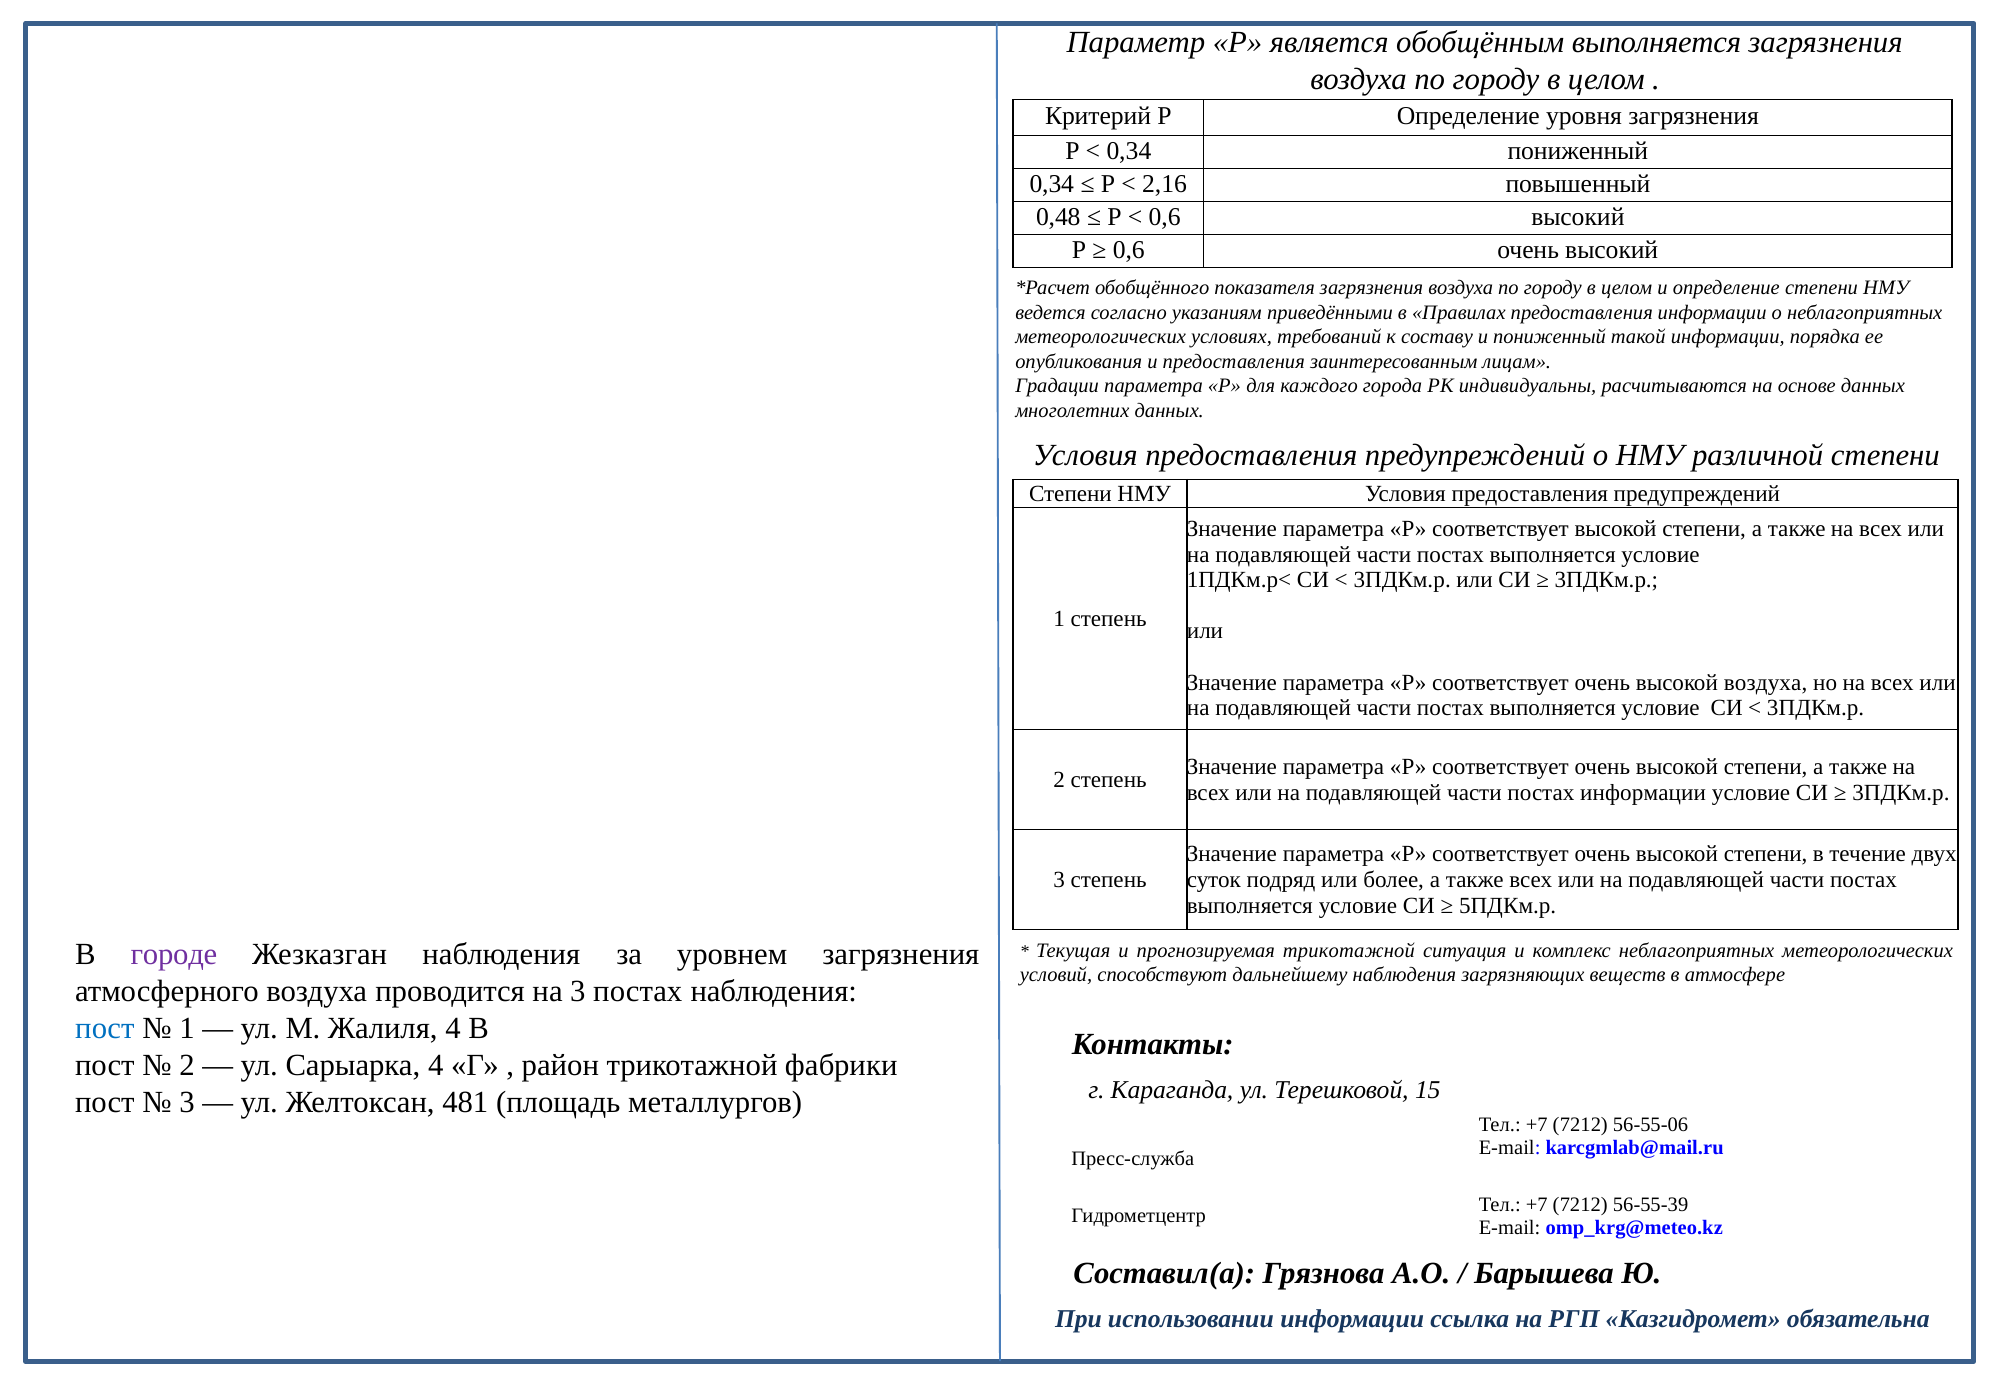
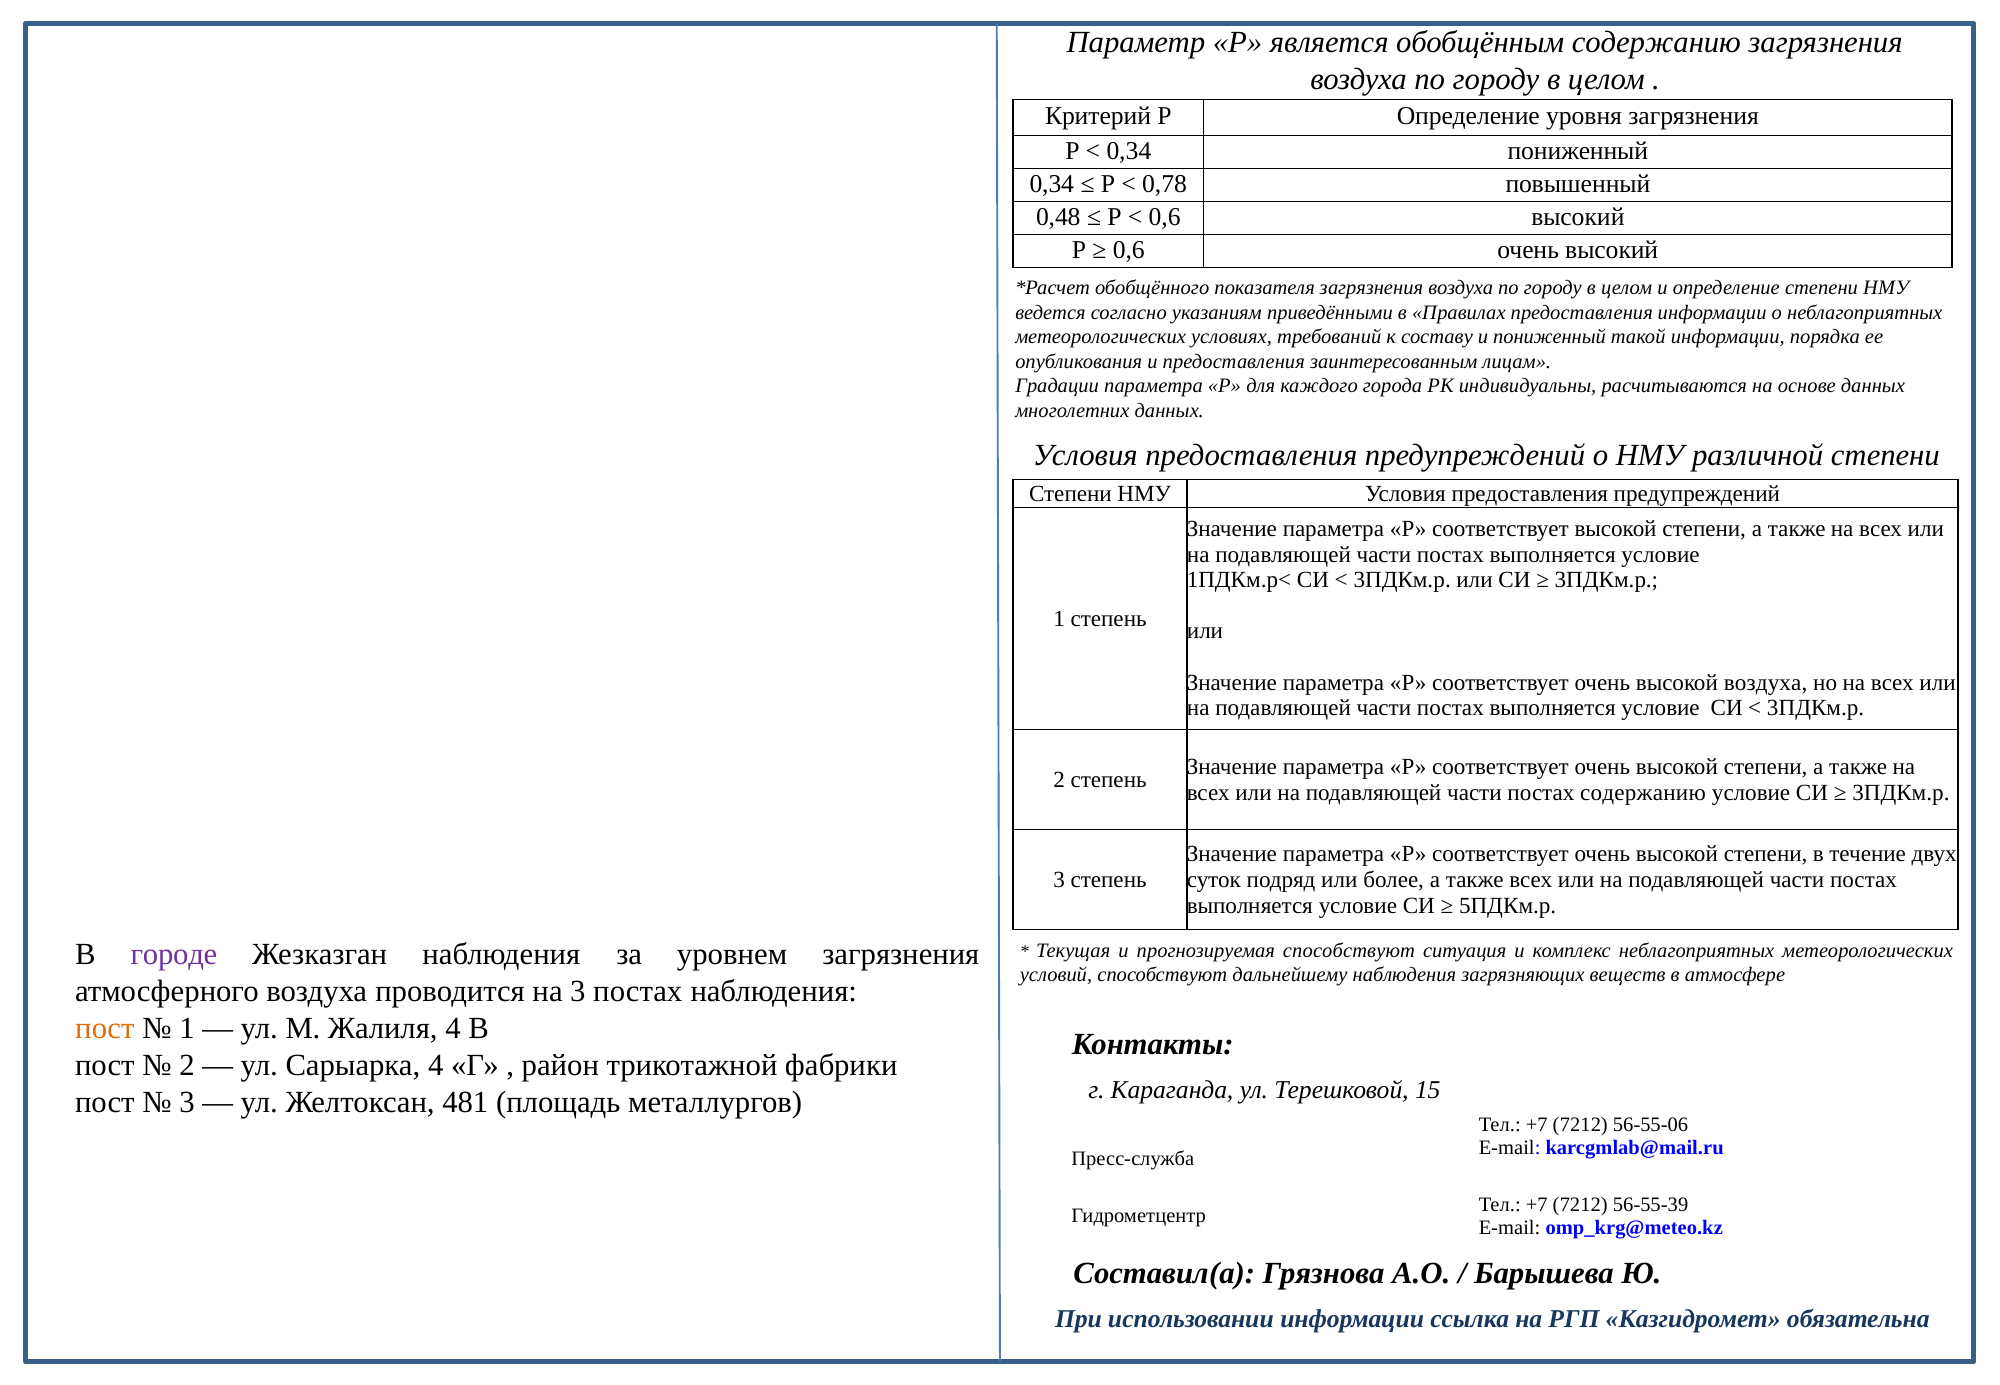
обобщённым выполняется: выполняется -> содержанию (1656, 42)
2,16: 2,16 -> 0,78 (1164, 184)
постах информации: информации -> содержанию (1643, 792)
прогнозируемая трикотажной: трикотажной -> способствуют (1349, 950)
пост colour: blue -> orange (105, 1028)
